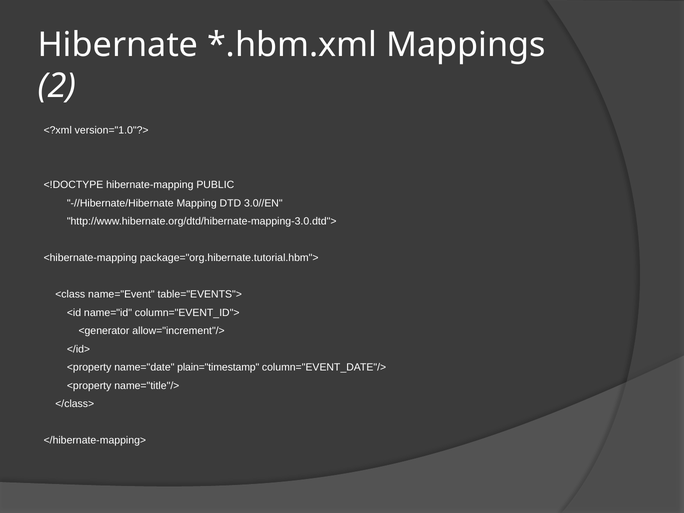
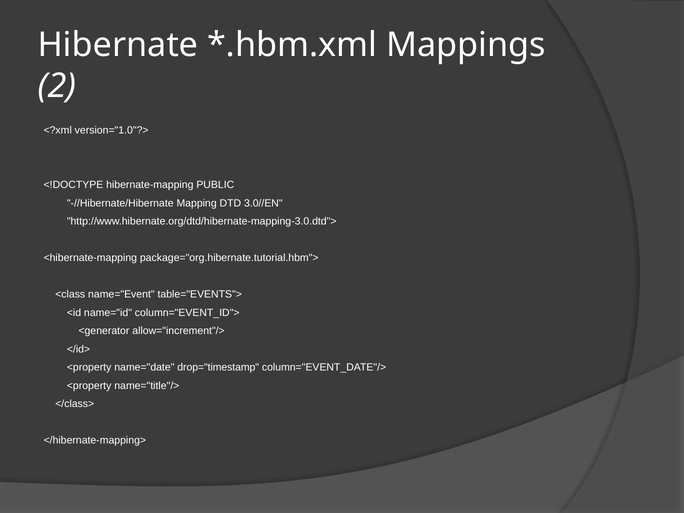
plain="timestamp: plain="timestamp -> drop="timestamp (218, 367)
